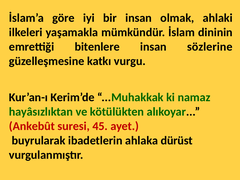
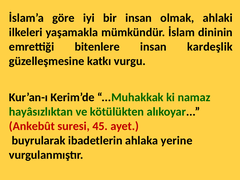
sözlerine: sözlerine -> kardeşlik (210, 47)
dürüst: dürüst -> yerine (177, 141)
